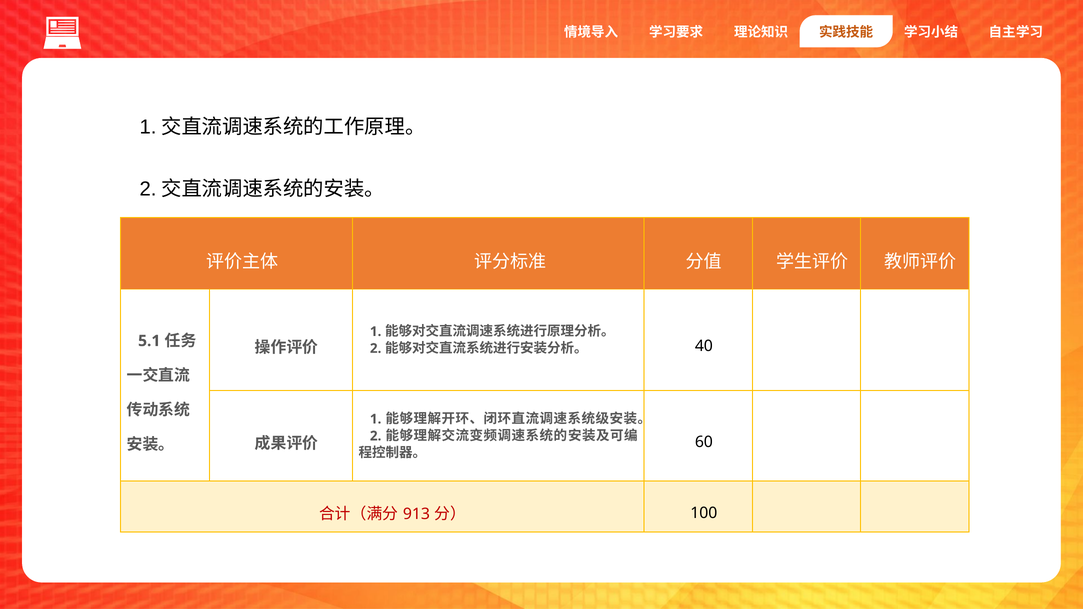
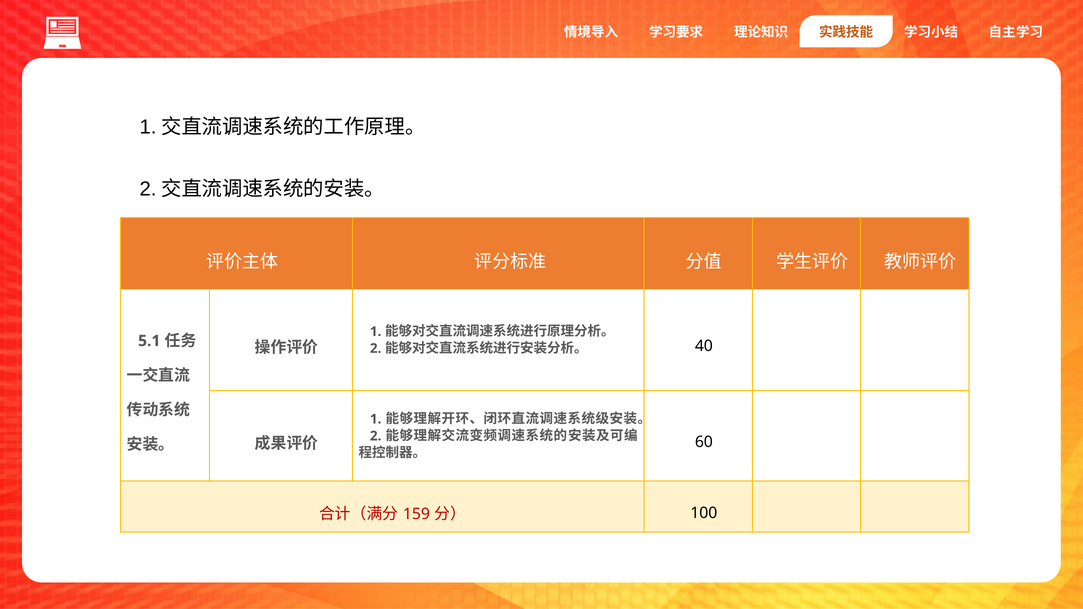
913: 913 -> 159 (416, 514)
